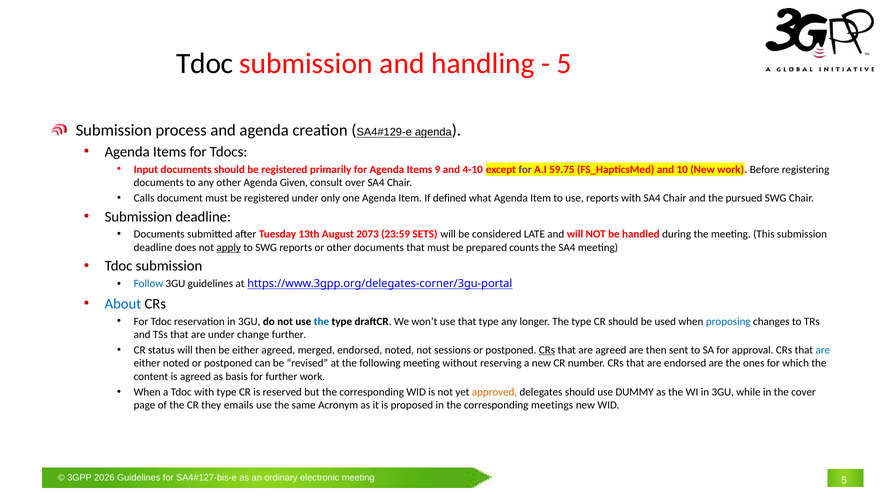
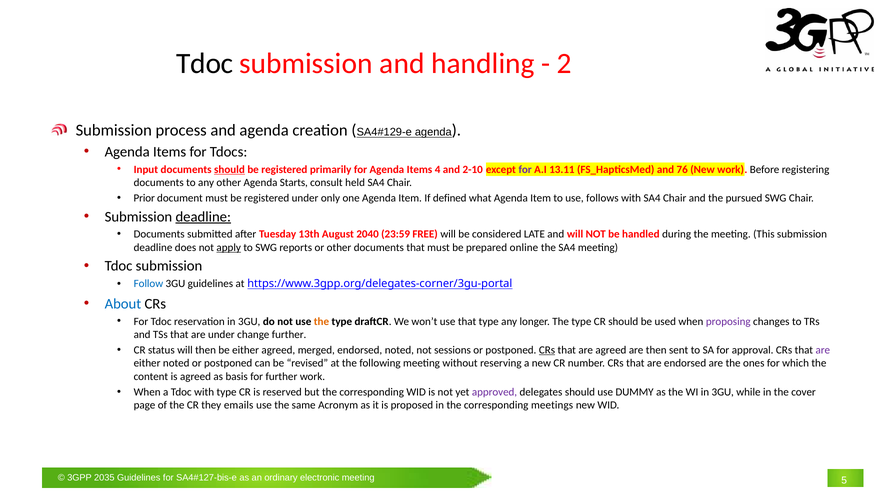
5: 5 -> 2 (564, 63)
should underline: none -> present (229, 169)
9: 9 -> 4 (438, 169)
4-10: 4-10 -> 2-10 (473, 169)
59.75: 59.75 -> 13.11 (562, 169)
10: 10 -> 76 (682, 169)
Given: Given -> Starts (294, 183)
over: over -> held (355, 183)
Calls: Calls -> Prior (144, 198)
use reports: reports -> follows (602, 198)
deadline underline: none -> present (203, 217)
2073: 2073 -> 2040 (368, 234)
SETS: SETS -> FREE (425, 234)
counts: counts -> online (524, 248)
the colour: blue -> orange (321, 322)
proposing colour: blue -> purple (728, 322)
are colour: blue -> purple (823, 350)
approved colour: orange -> purple (494, 392)
2026: 2026 -> 2035 (104, 478)
